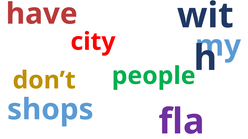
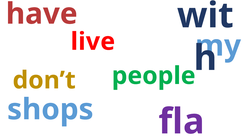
city: city -> live (93, 42)
